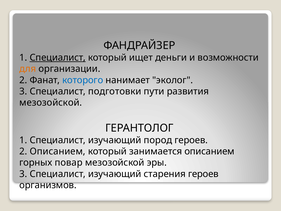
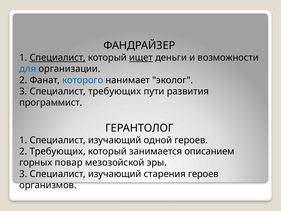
ищет underline: none -> present (141, 58)
для colour: orange -> blue (28, 69)
Специалист подготовки: подготовки -> требующих (115, 91)
мезозойской: мезозойской -> программист (51, 103)
пород: пород -> одной (158, 140)
2 Описанием: Описанием -> Требующих (58, 151)
